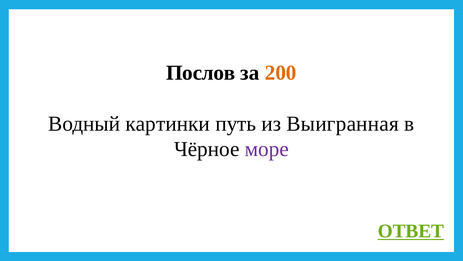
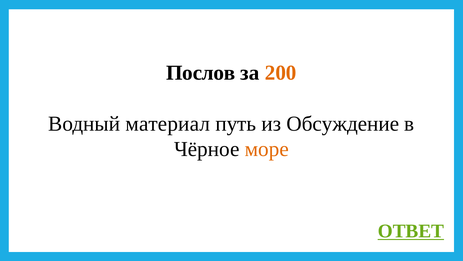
картинки: картинки -> материал (168, 123)
Выигранная: Выигранная -> Обсуждение (343, 123)
море colour: purple -> orange (267, 149)
